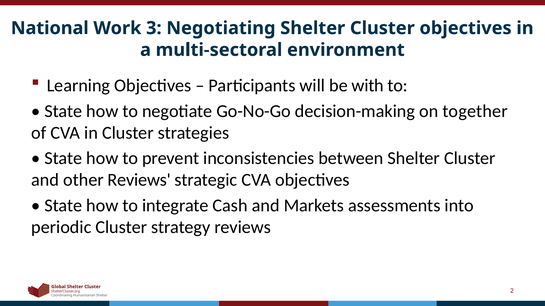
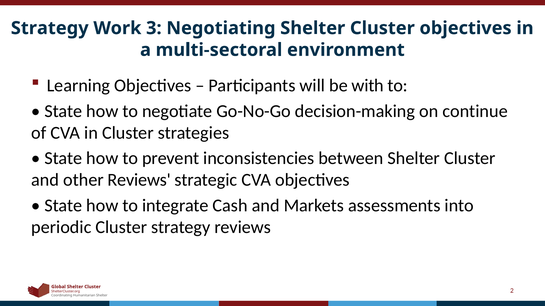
National: National -> Strategy (50, 28)
together: together -> continue (475, 111)
